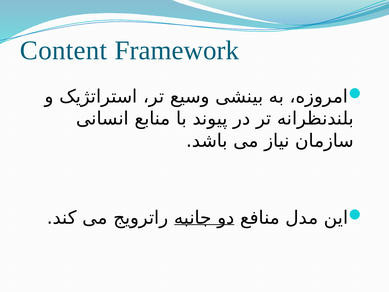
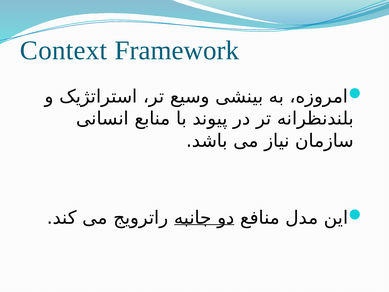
Content: Content -> Context (64, 50)
